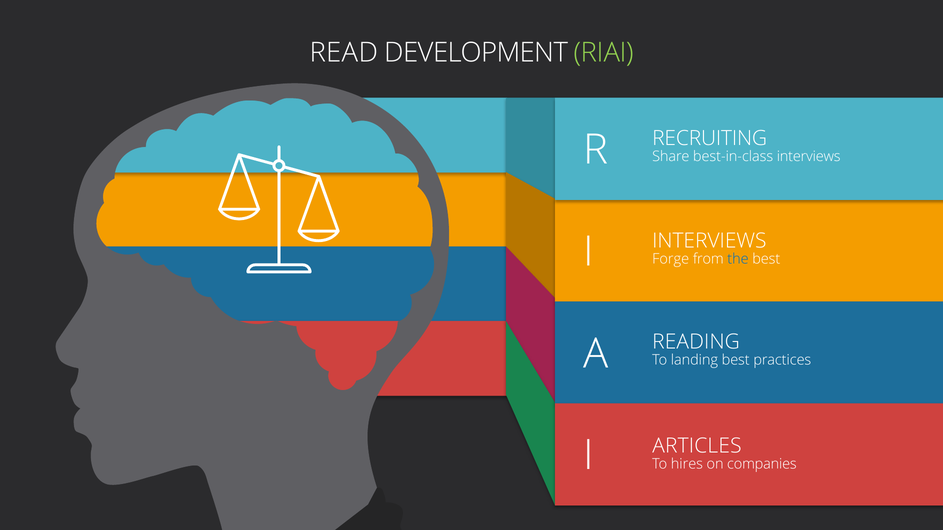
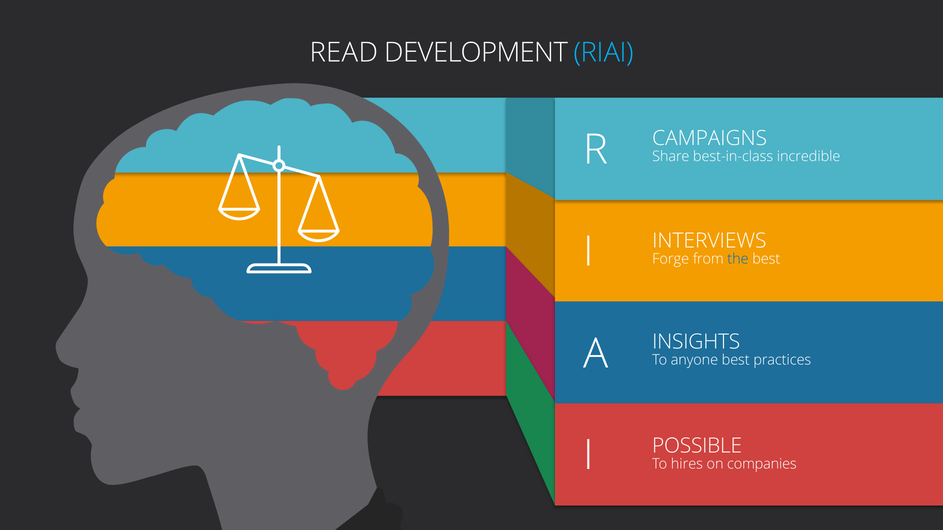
RIAI colour: light green -> light blue (604, 53)
RECRUITING: RECRUITING -> CAMPAIGNS (710, 138)
best-in-class interviews: interviews -> incredible (809, 157)
READING: READING -> INSIGHTS (696, 342)
landing: landing -> anyone (694, 361)
ARTICLES: ARTICLES -> POSSIBLE (697, 446)
